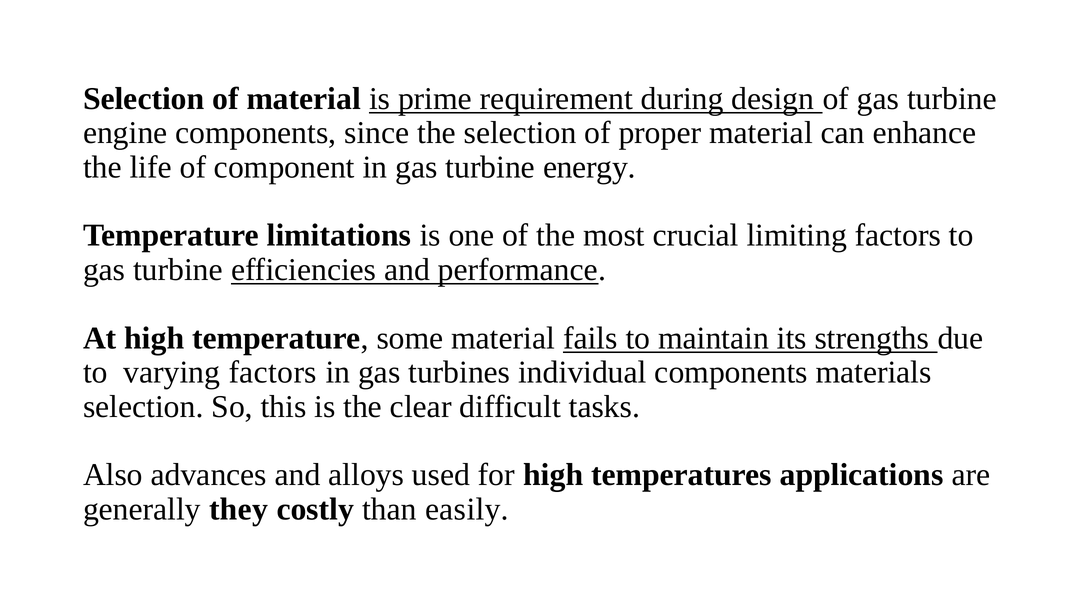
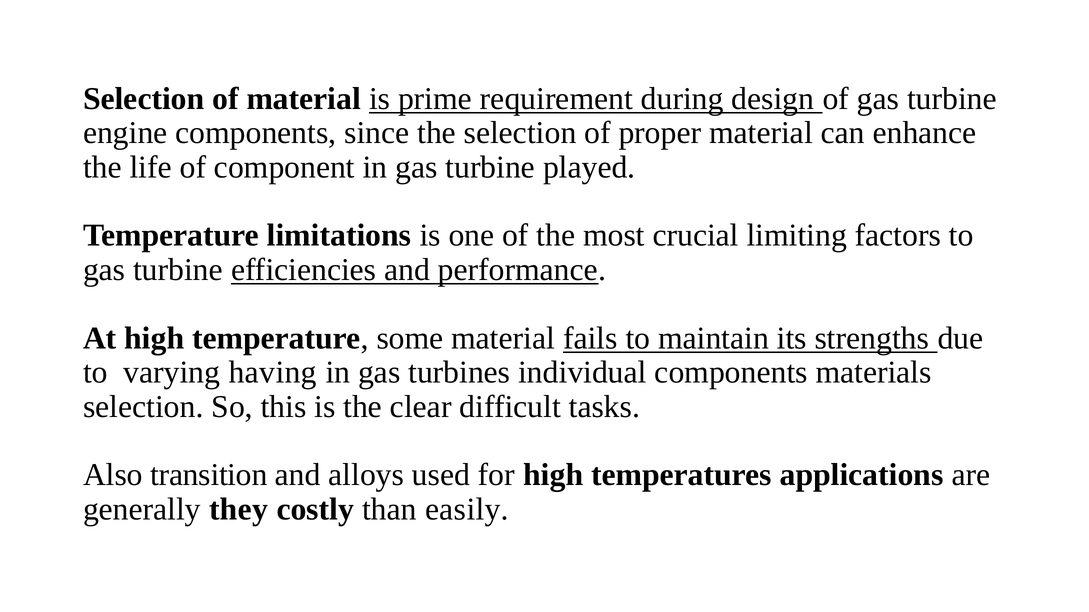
energy: energy -> played (589, 167)
varying factors: factors -> having (273, 373)
advances: advances -> transition (209, 475)
